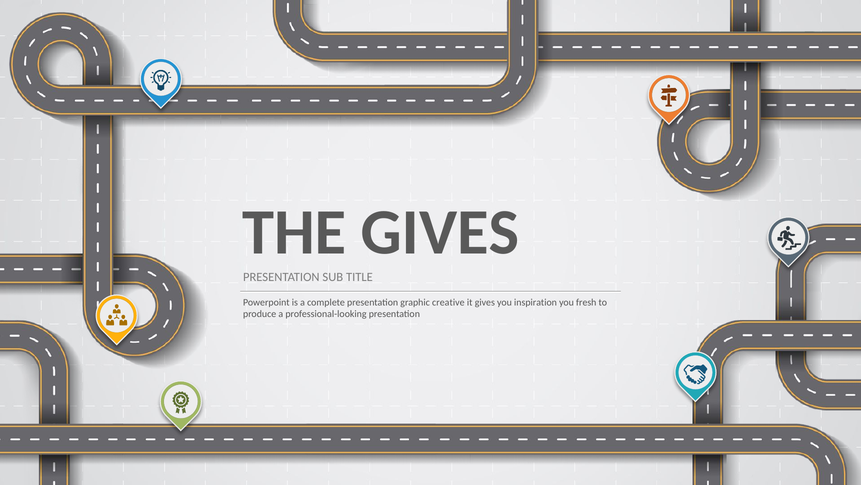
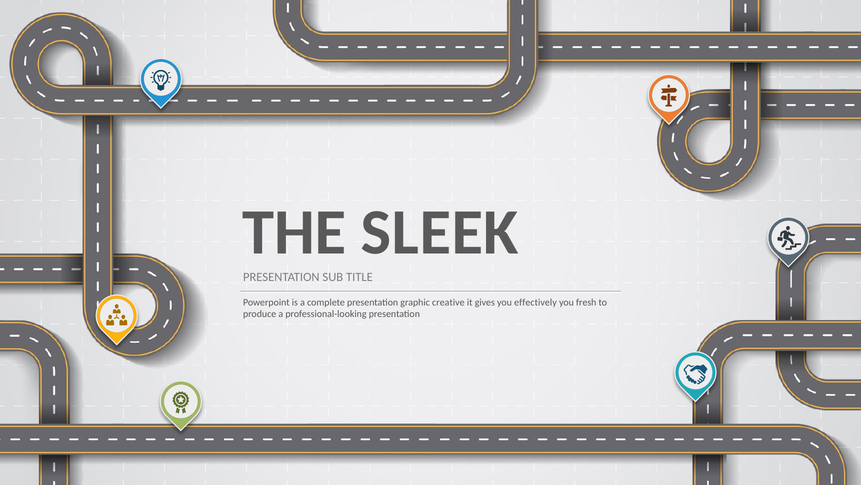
THE GIVES: GIVES -> SLEEK (440, 232)
inspiration: inspiration -> effectively (535, 302)
